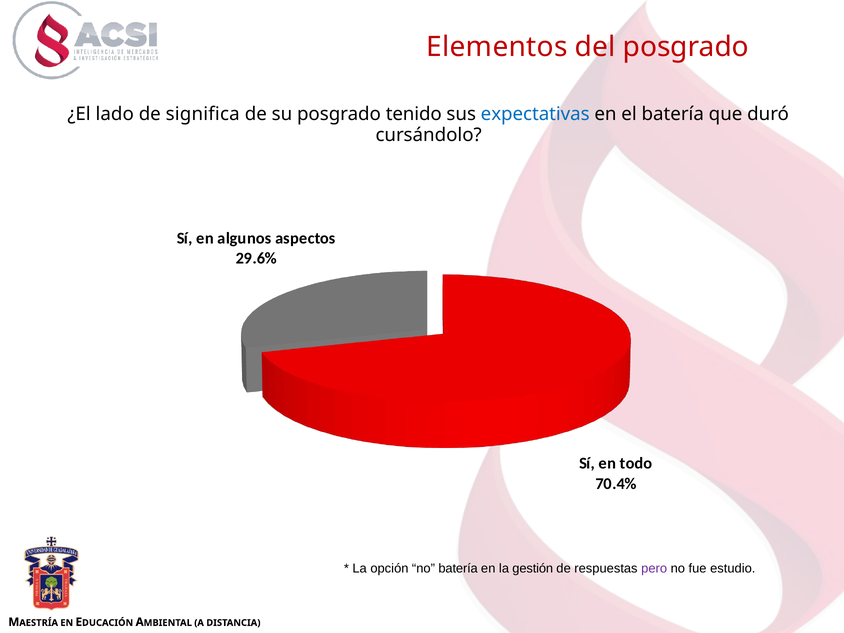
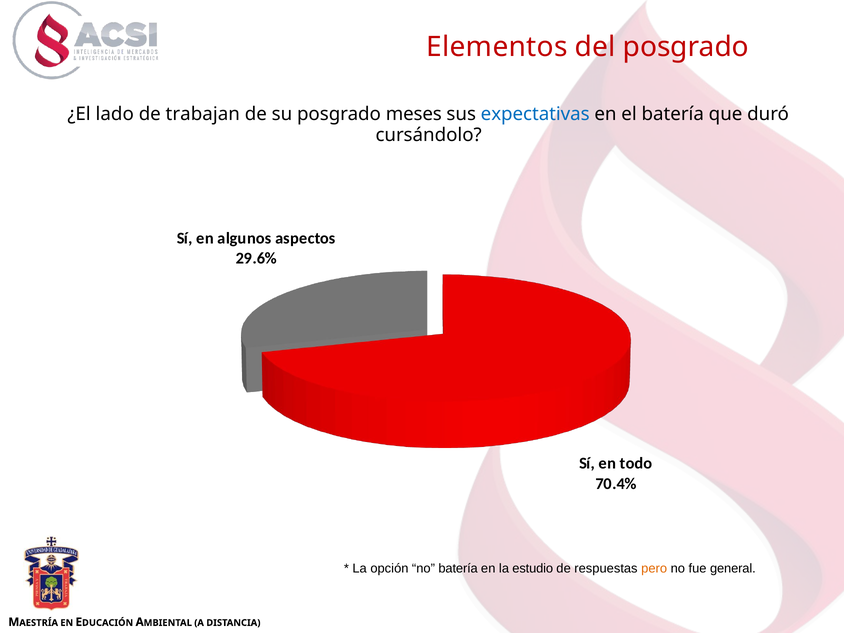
significa: significa -> trabajan (203, 114)
tenido: tenido -> meses (414, 114)
gestión: gestión -> estudio (533, 569)
pero colour: purple -> orange (654, 569)
estudio: estudio -> general (733, 569)
